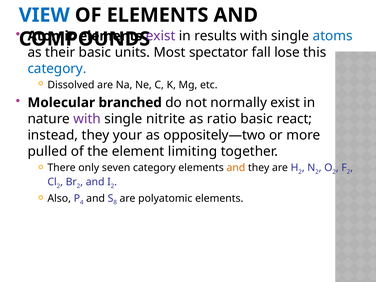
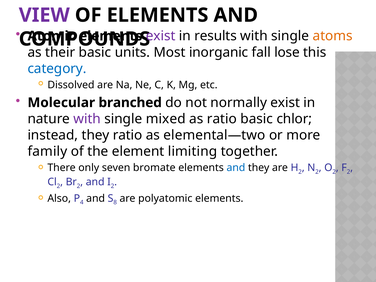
VIEW colour: blue -> purple (44, 15)
atoms colour: blue -> orange (333, 36)
spectator: spectator -> inorganic (219, 52)
nitrite: nitrite -> mixed (166, 119)
react: react -> chlor (294, 119)
they your: your -> ratio (128, 135)
oppositely—two: oppositely—two -> elemental—two (214, 135)
pulled: pulled -> family (47, 151)
seven category: category -> bromate (154, 168)
and colour: orange -> blue (236, 168)
